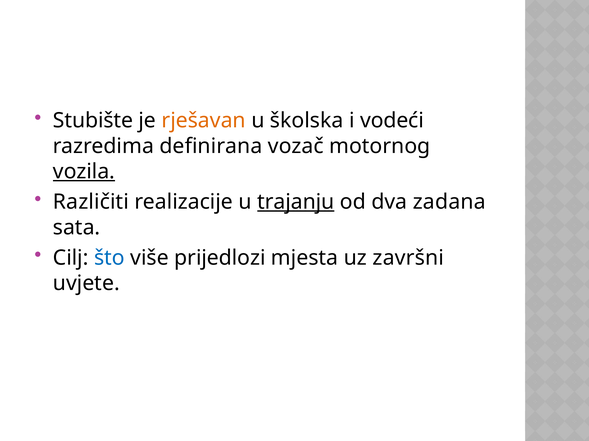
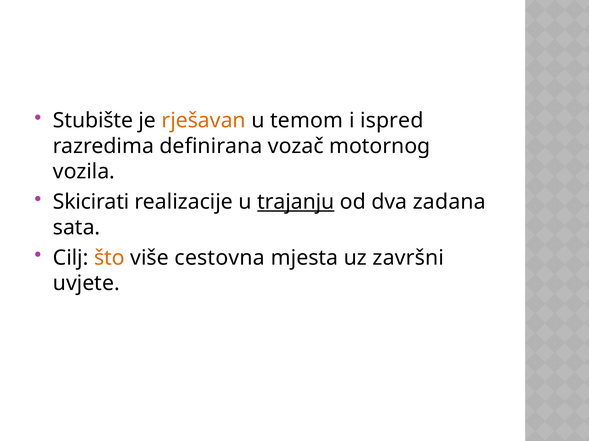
školska: školska -> temom (307, 121)
vodeći: vodeći -> ispred (392, 121)
vozila underline: present -> none (84, 172)
Različiti: Različiti -> Skicirati (91, 202)
što colour: blue -> orange (109, 258)
prijedlozi: prijedlozi -> cestovna (220, 258)
